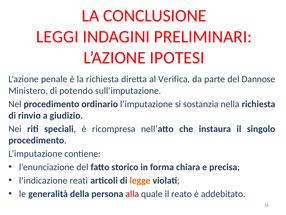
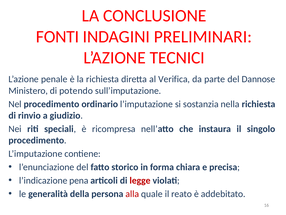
LEGGI: LEGGI -> FONTI (57, 37)
IPOTESI: IPOTESI -> TECNICI (177, 58)
reati: reati -> pena (79, 180)
legge colour: orange -> red (140, 180)
